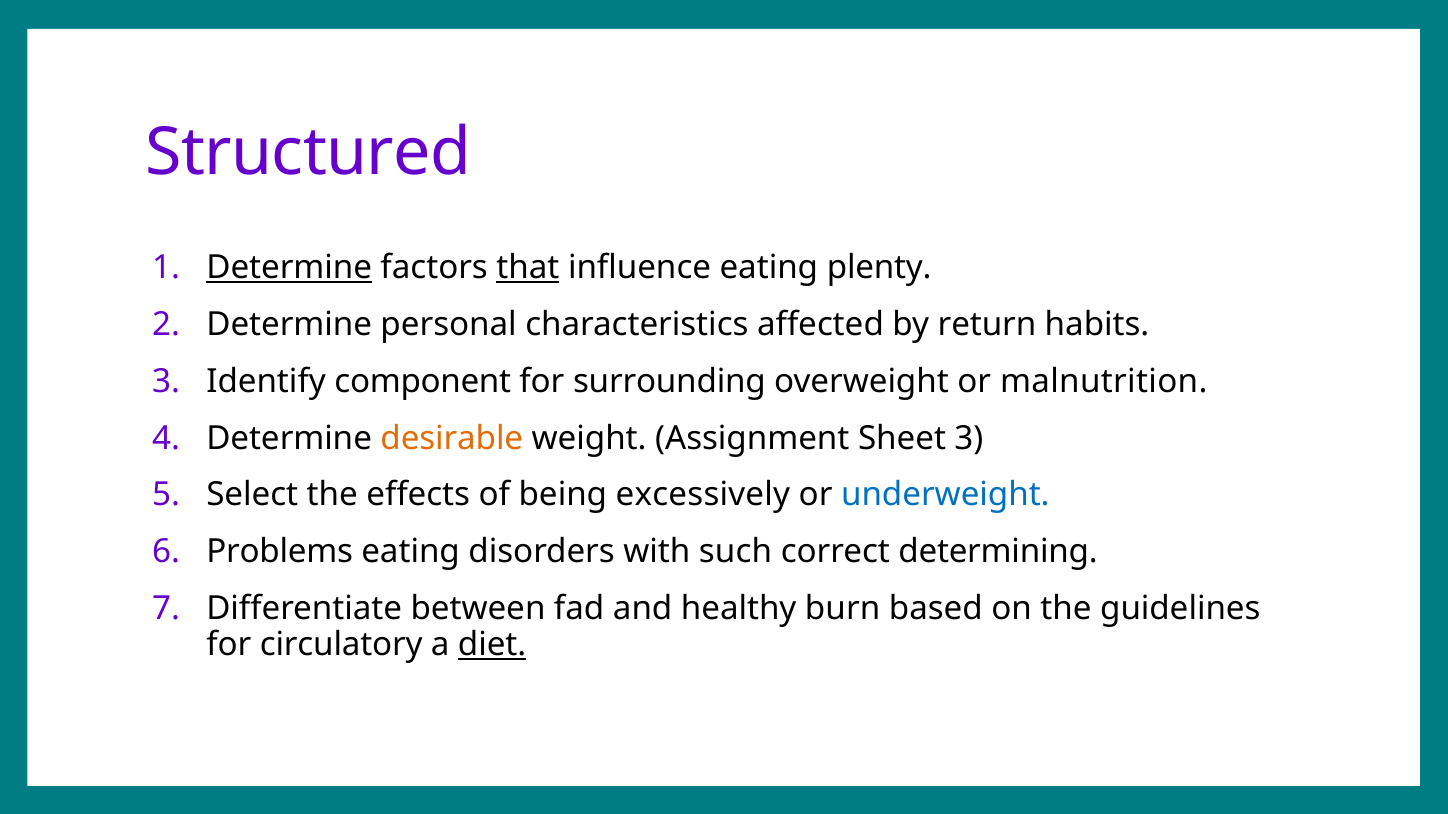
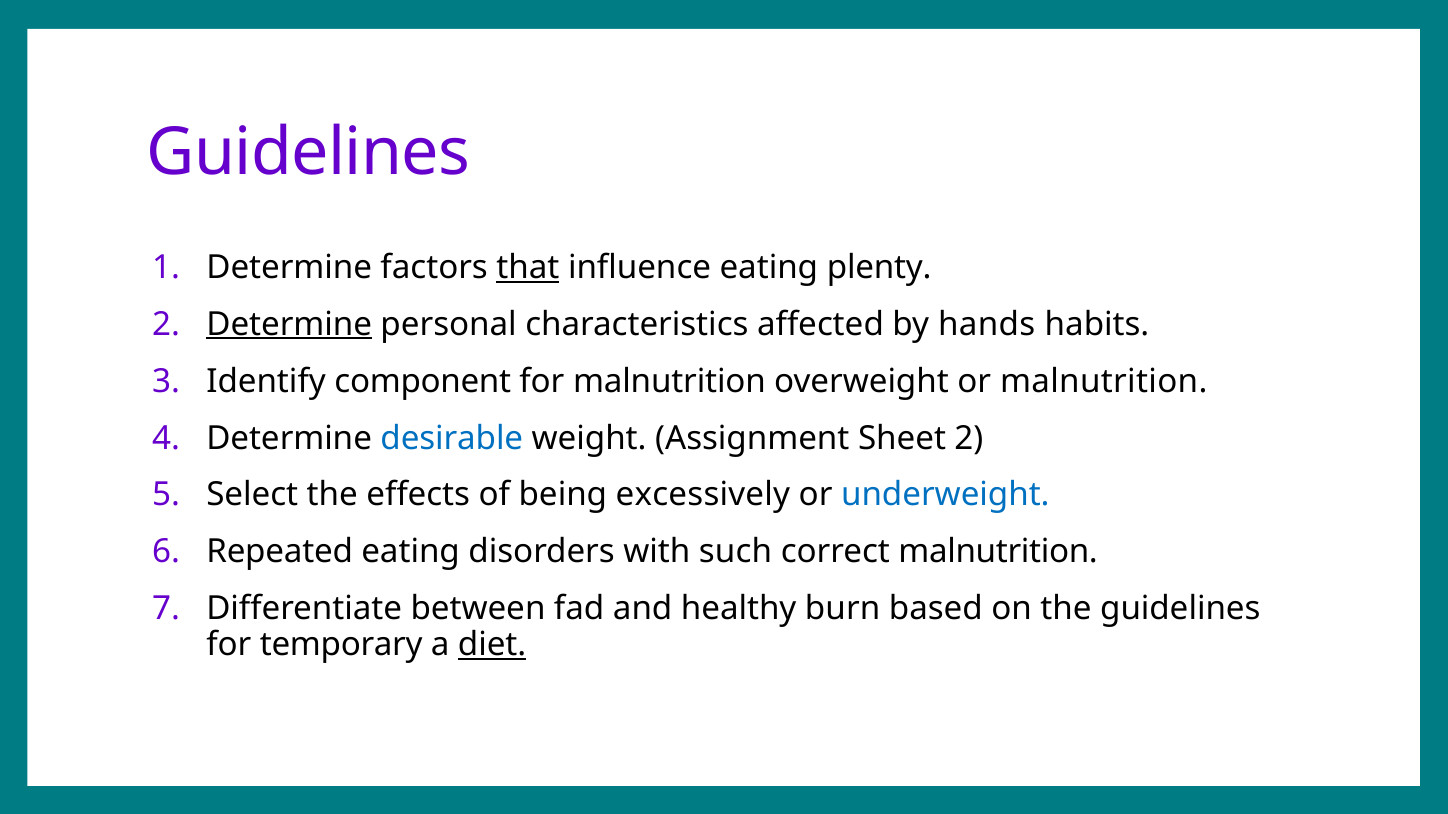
Structured: Structured -> Guidelines (308, 153)
Determine underline: present -> none (289, 267)
Determine underline: none -> present (289, 324)
return: return -> hands (987, 324)
for surrounding: surrounding -> malnutrition (669, 381)
desirable colour: orange -> blue (452, 438)
Sheet 3: 3 -> 2 (969, 438)
Problems: Problems -> Repeated (280, 552)
correct determining: determining -> malnutrition (998, 552)
circulatory: circulatory -> temporary (341, 645)
